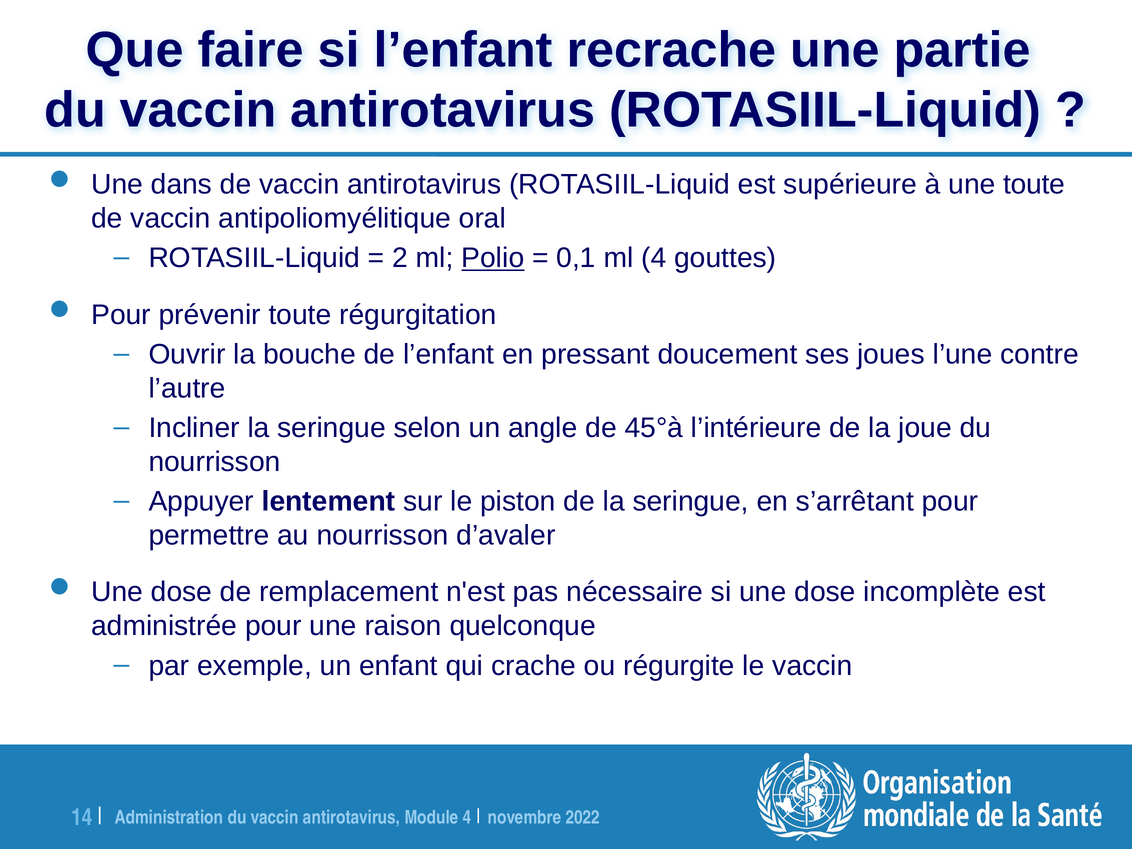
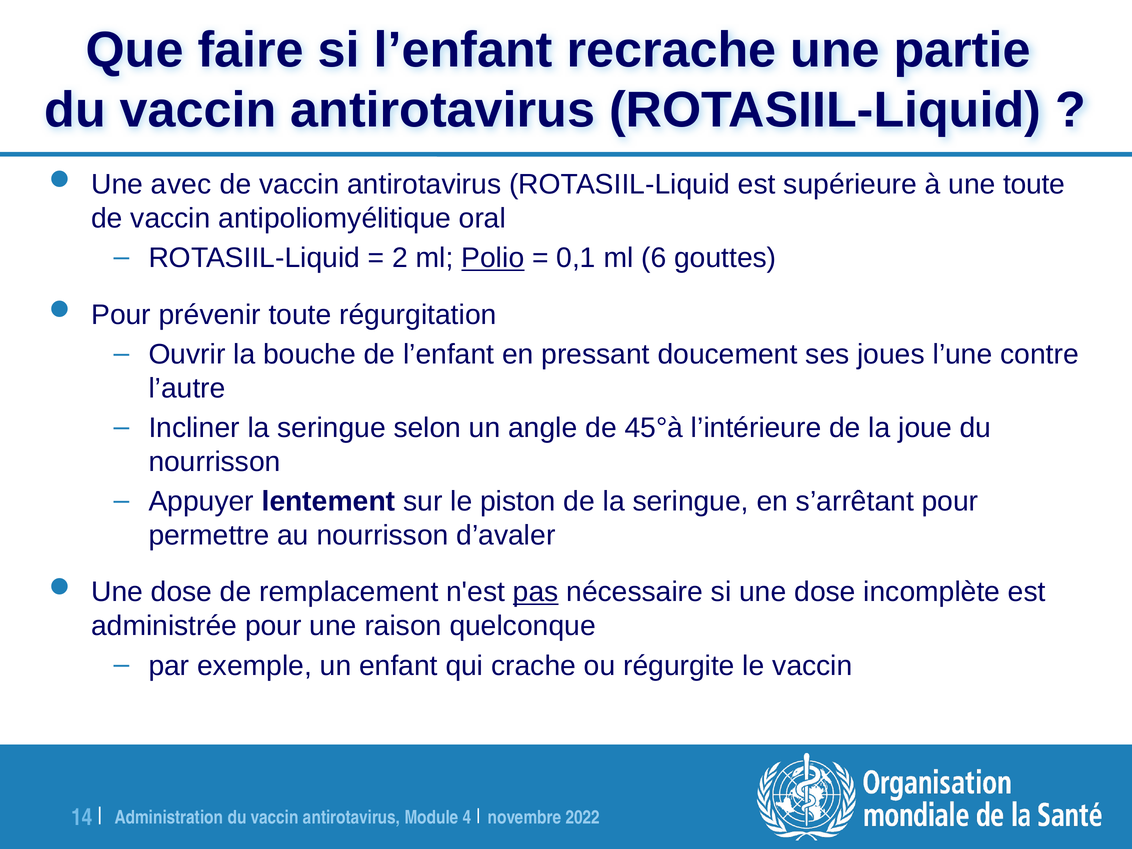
dans: dans -> avec (181, 185)
ml 4: 4 -> 6 (654, 258)
pas underline: none -> present (536, 592)
